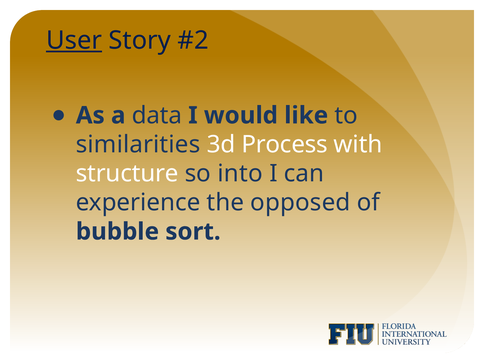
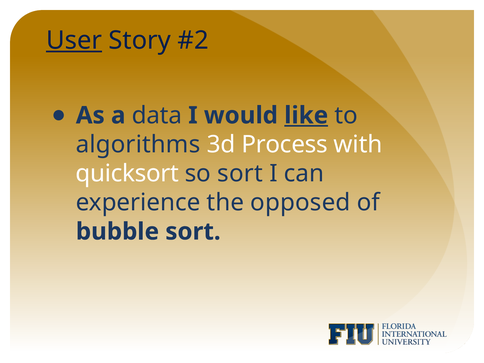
like underline: none -> present (306, 115)
similarities: similarities -> algorithms (138, 144)
structure: structure -> quicksort (127, 174)
so into: into -> sort (240, 174)
